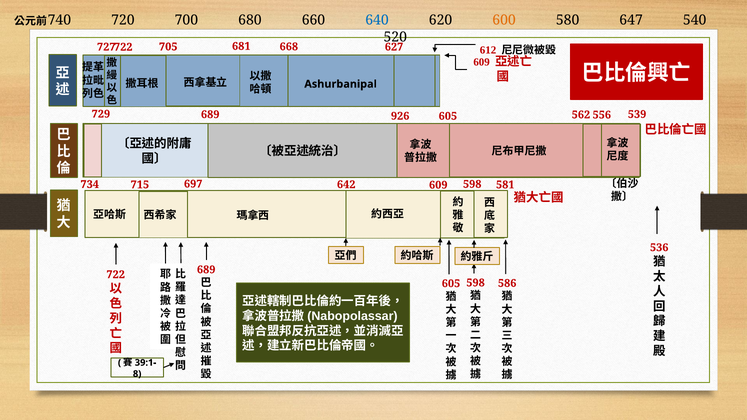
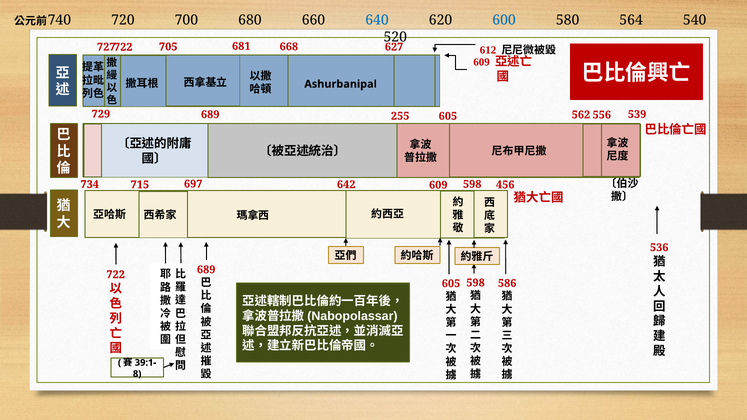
600 colour: orange -> blue (504, 20)
647: 647 -> 564 (631, 20)
926: 926 -> 255 (400, 116)
581: 581 -> 456 (505, 185)
